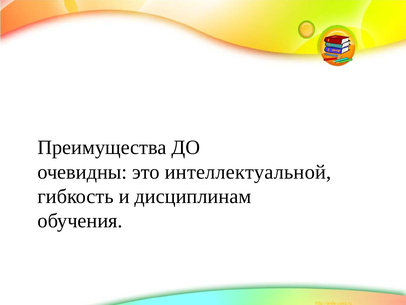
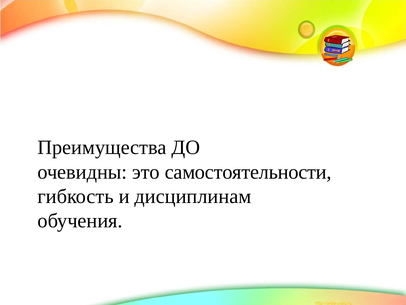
интеллектуальной: интеллектуальной -> самостоятельности (248, 172)
